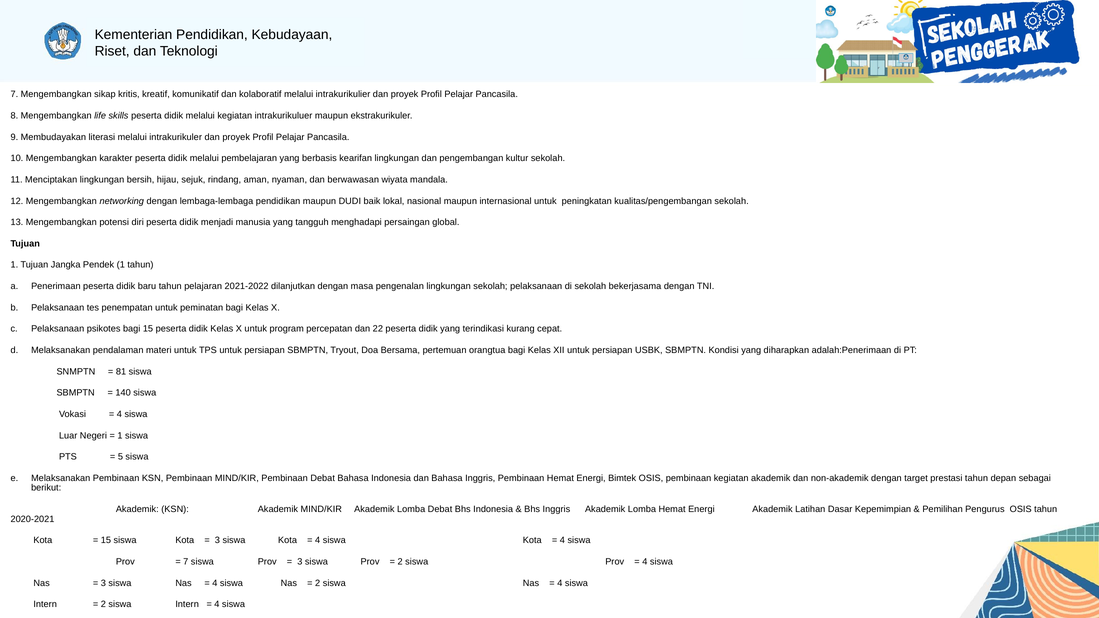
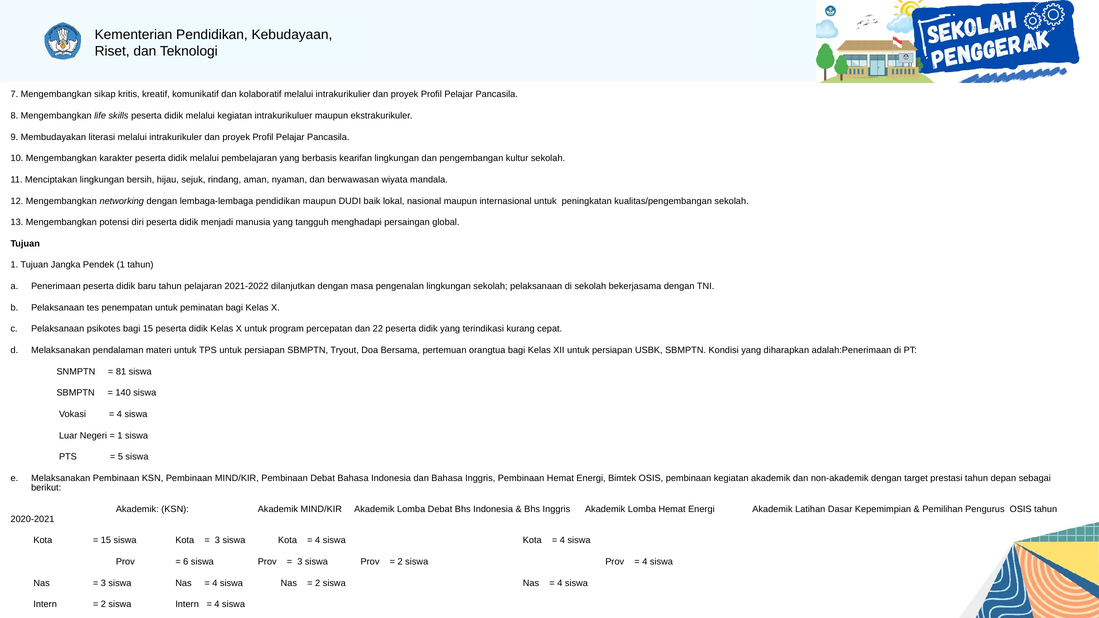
7: 7 -> 6 (186, 562)
